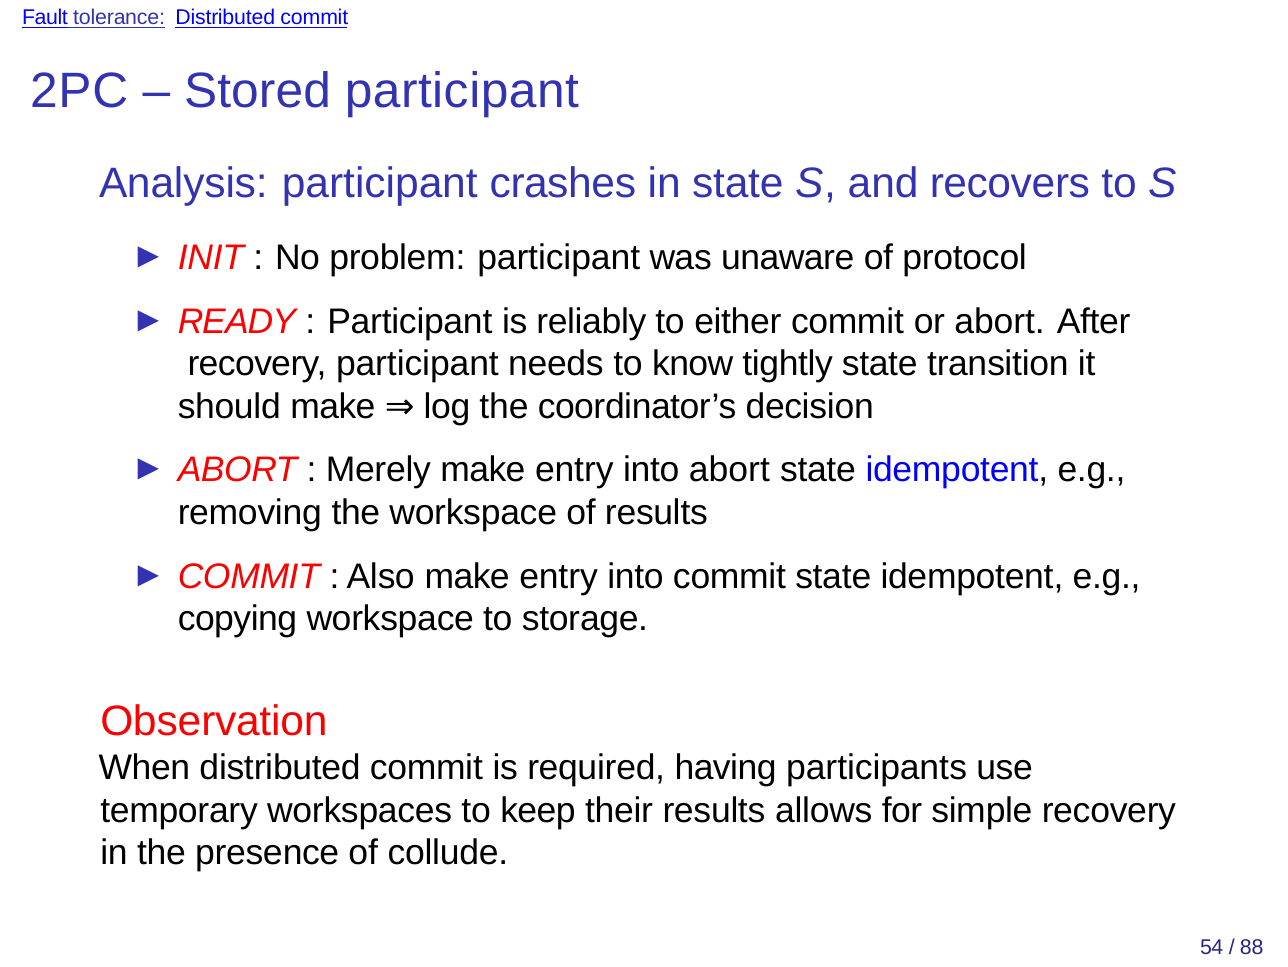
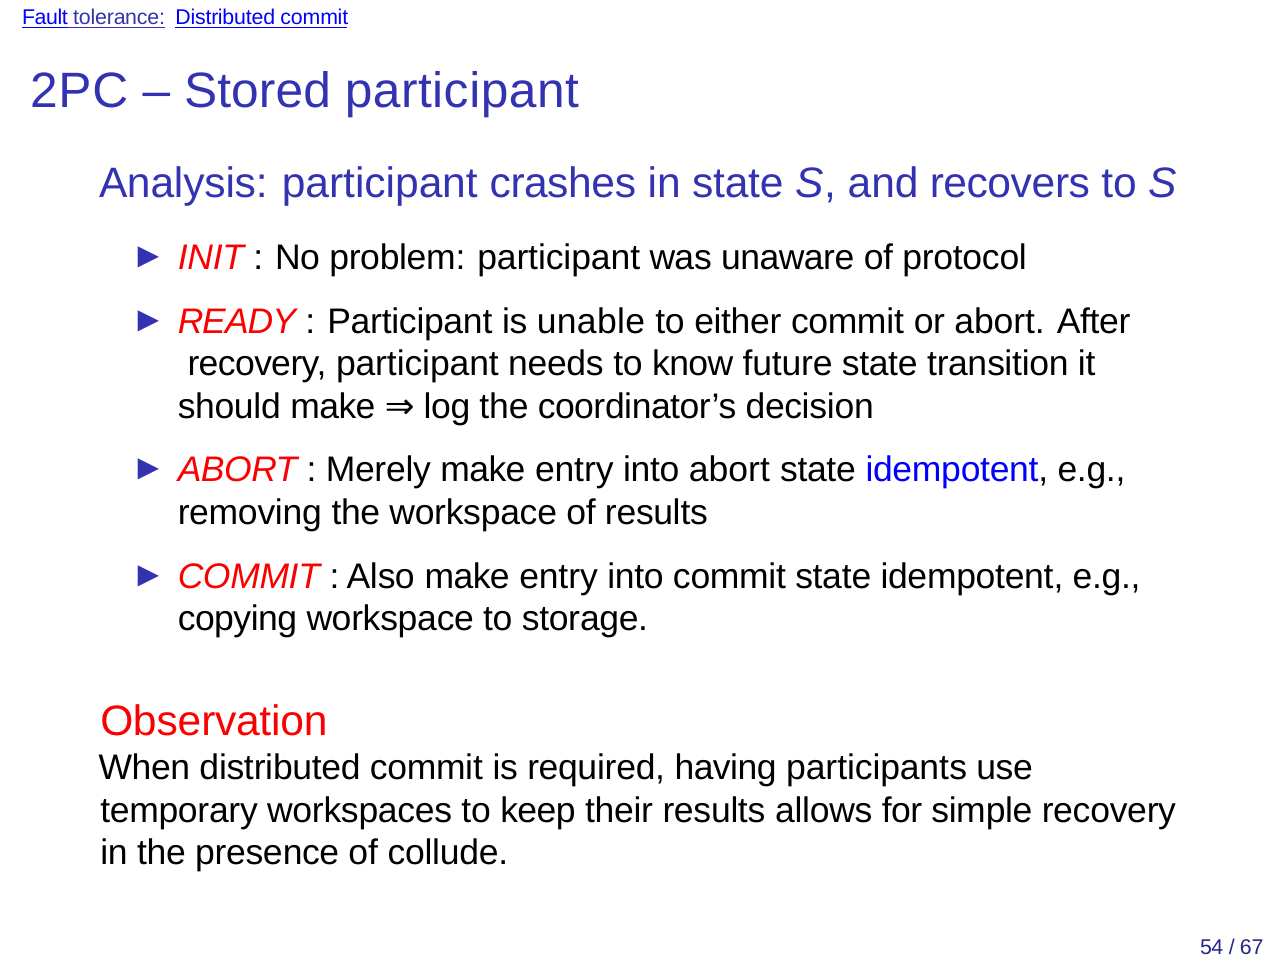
reliably: reliably -> unable (591, 321)
tightly: tightly -> future (788, 364)
88: 88 -> 67 (1252, 947)
